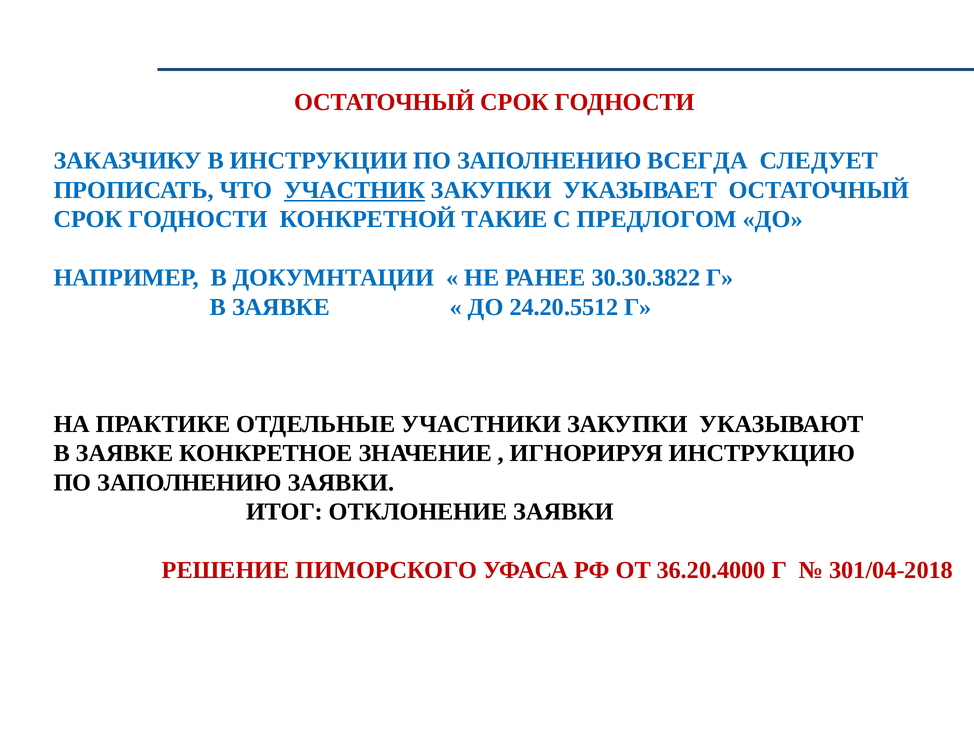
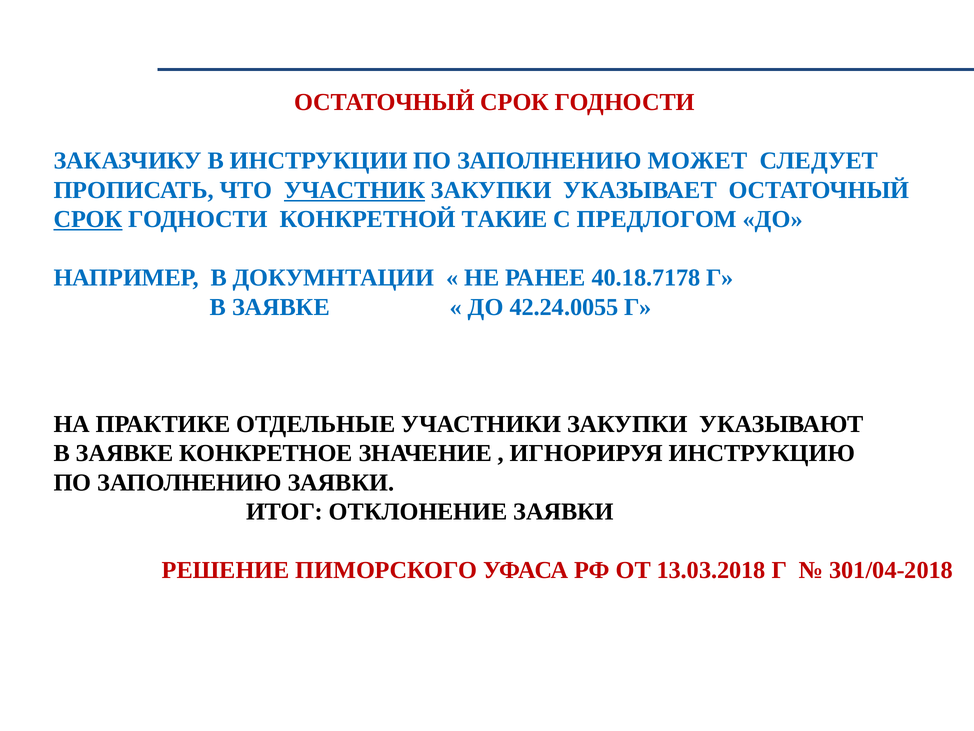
ВСЕГДА: ВСЕГДА -> МОЖЕТ (698, 161)
СРОК underline: none -> present (88, 219)
30.30.3822: 30.30.3822 -> 40.18.7178 (646, 278)
24.20.5512: 24.20.5512 -> 42.24.0055 (564, 307)
36.20.4000: 36.20.4000 -> 13.03.2018 (711, 570)
